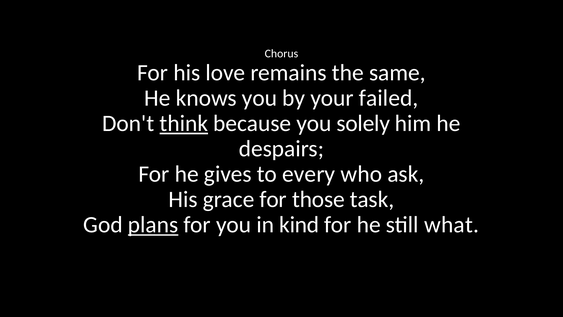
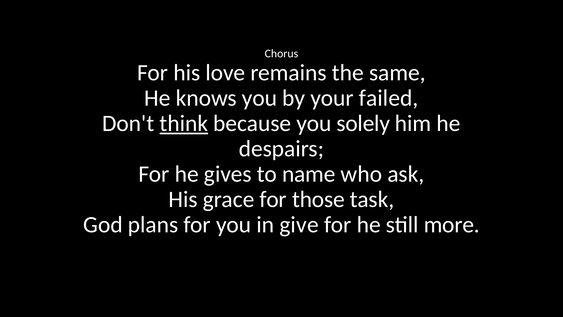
every: every -> name (309, 174)
plans underline: present -> none (153, 225)
kind: kind -> give (299, 225)
what: what -> more (452, 225)
